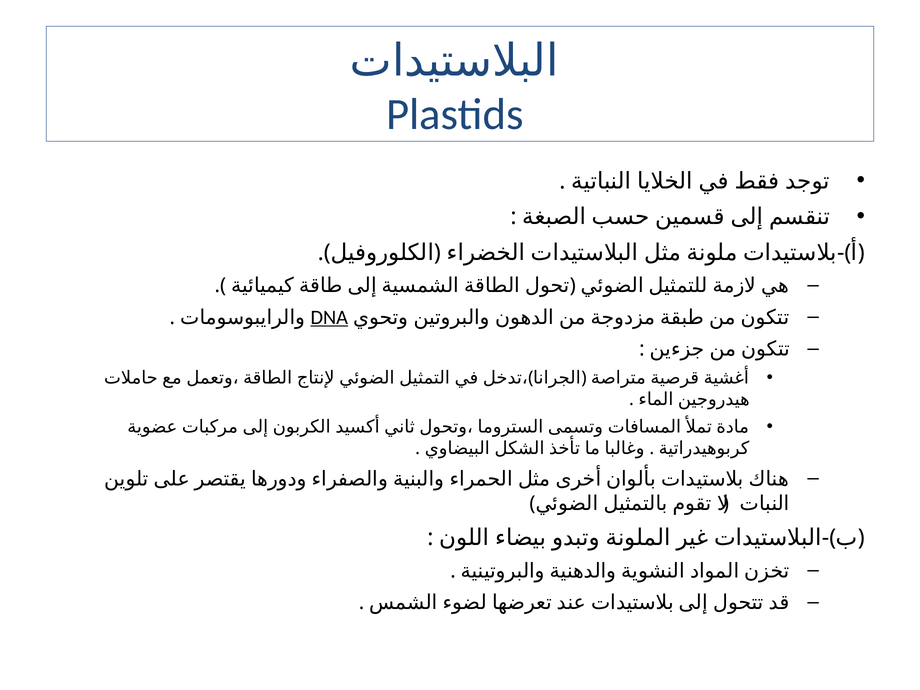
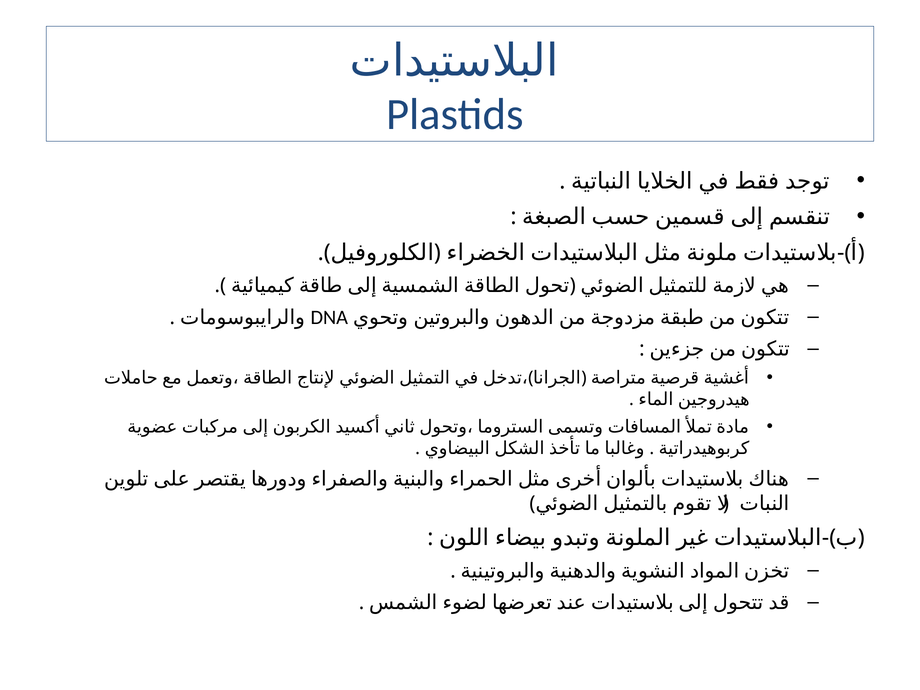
DNA underline: present -> none (329, 317)
